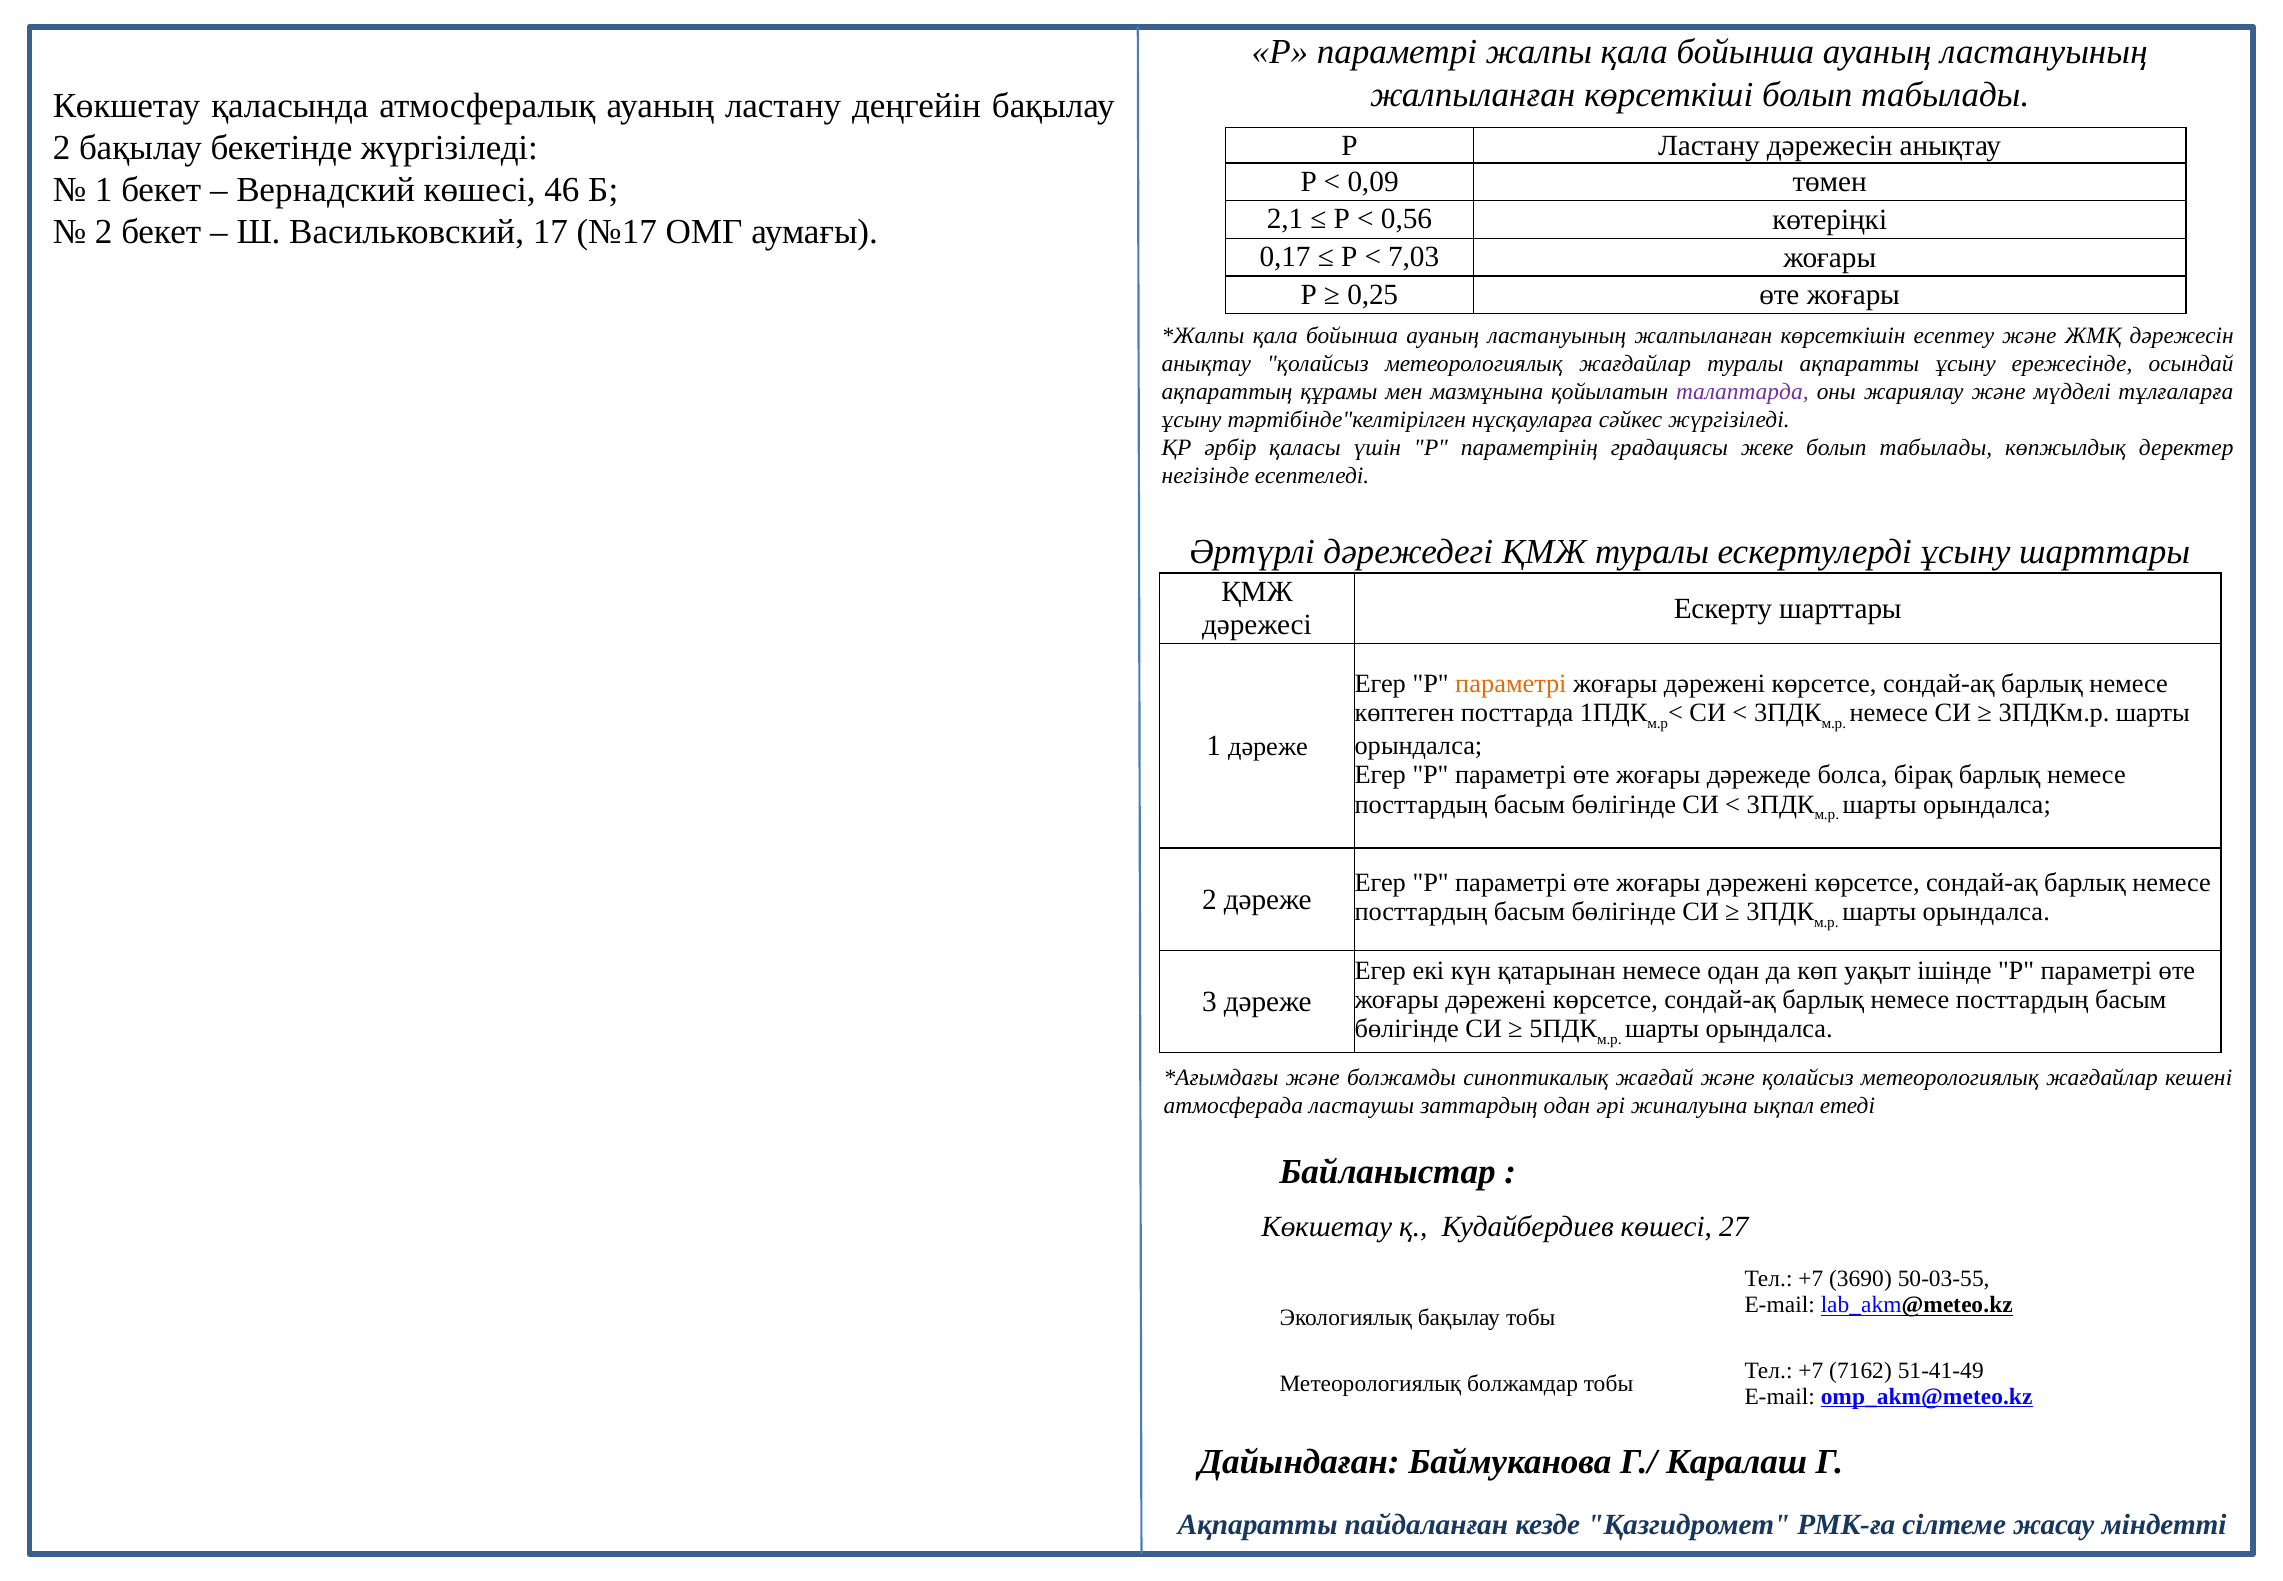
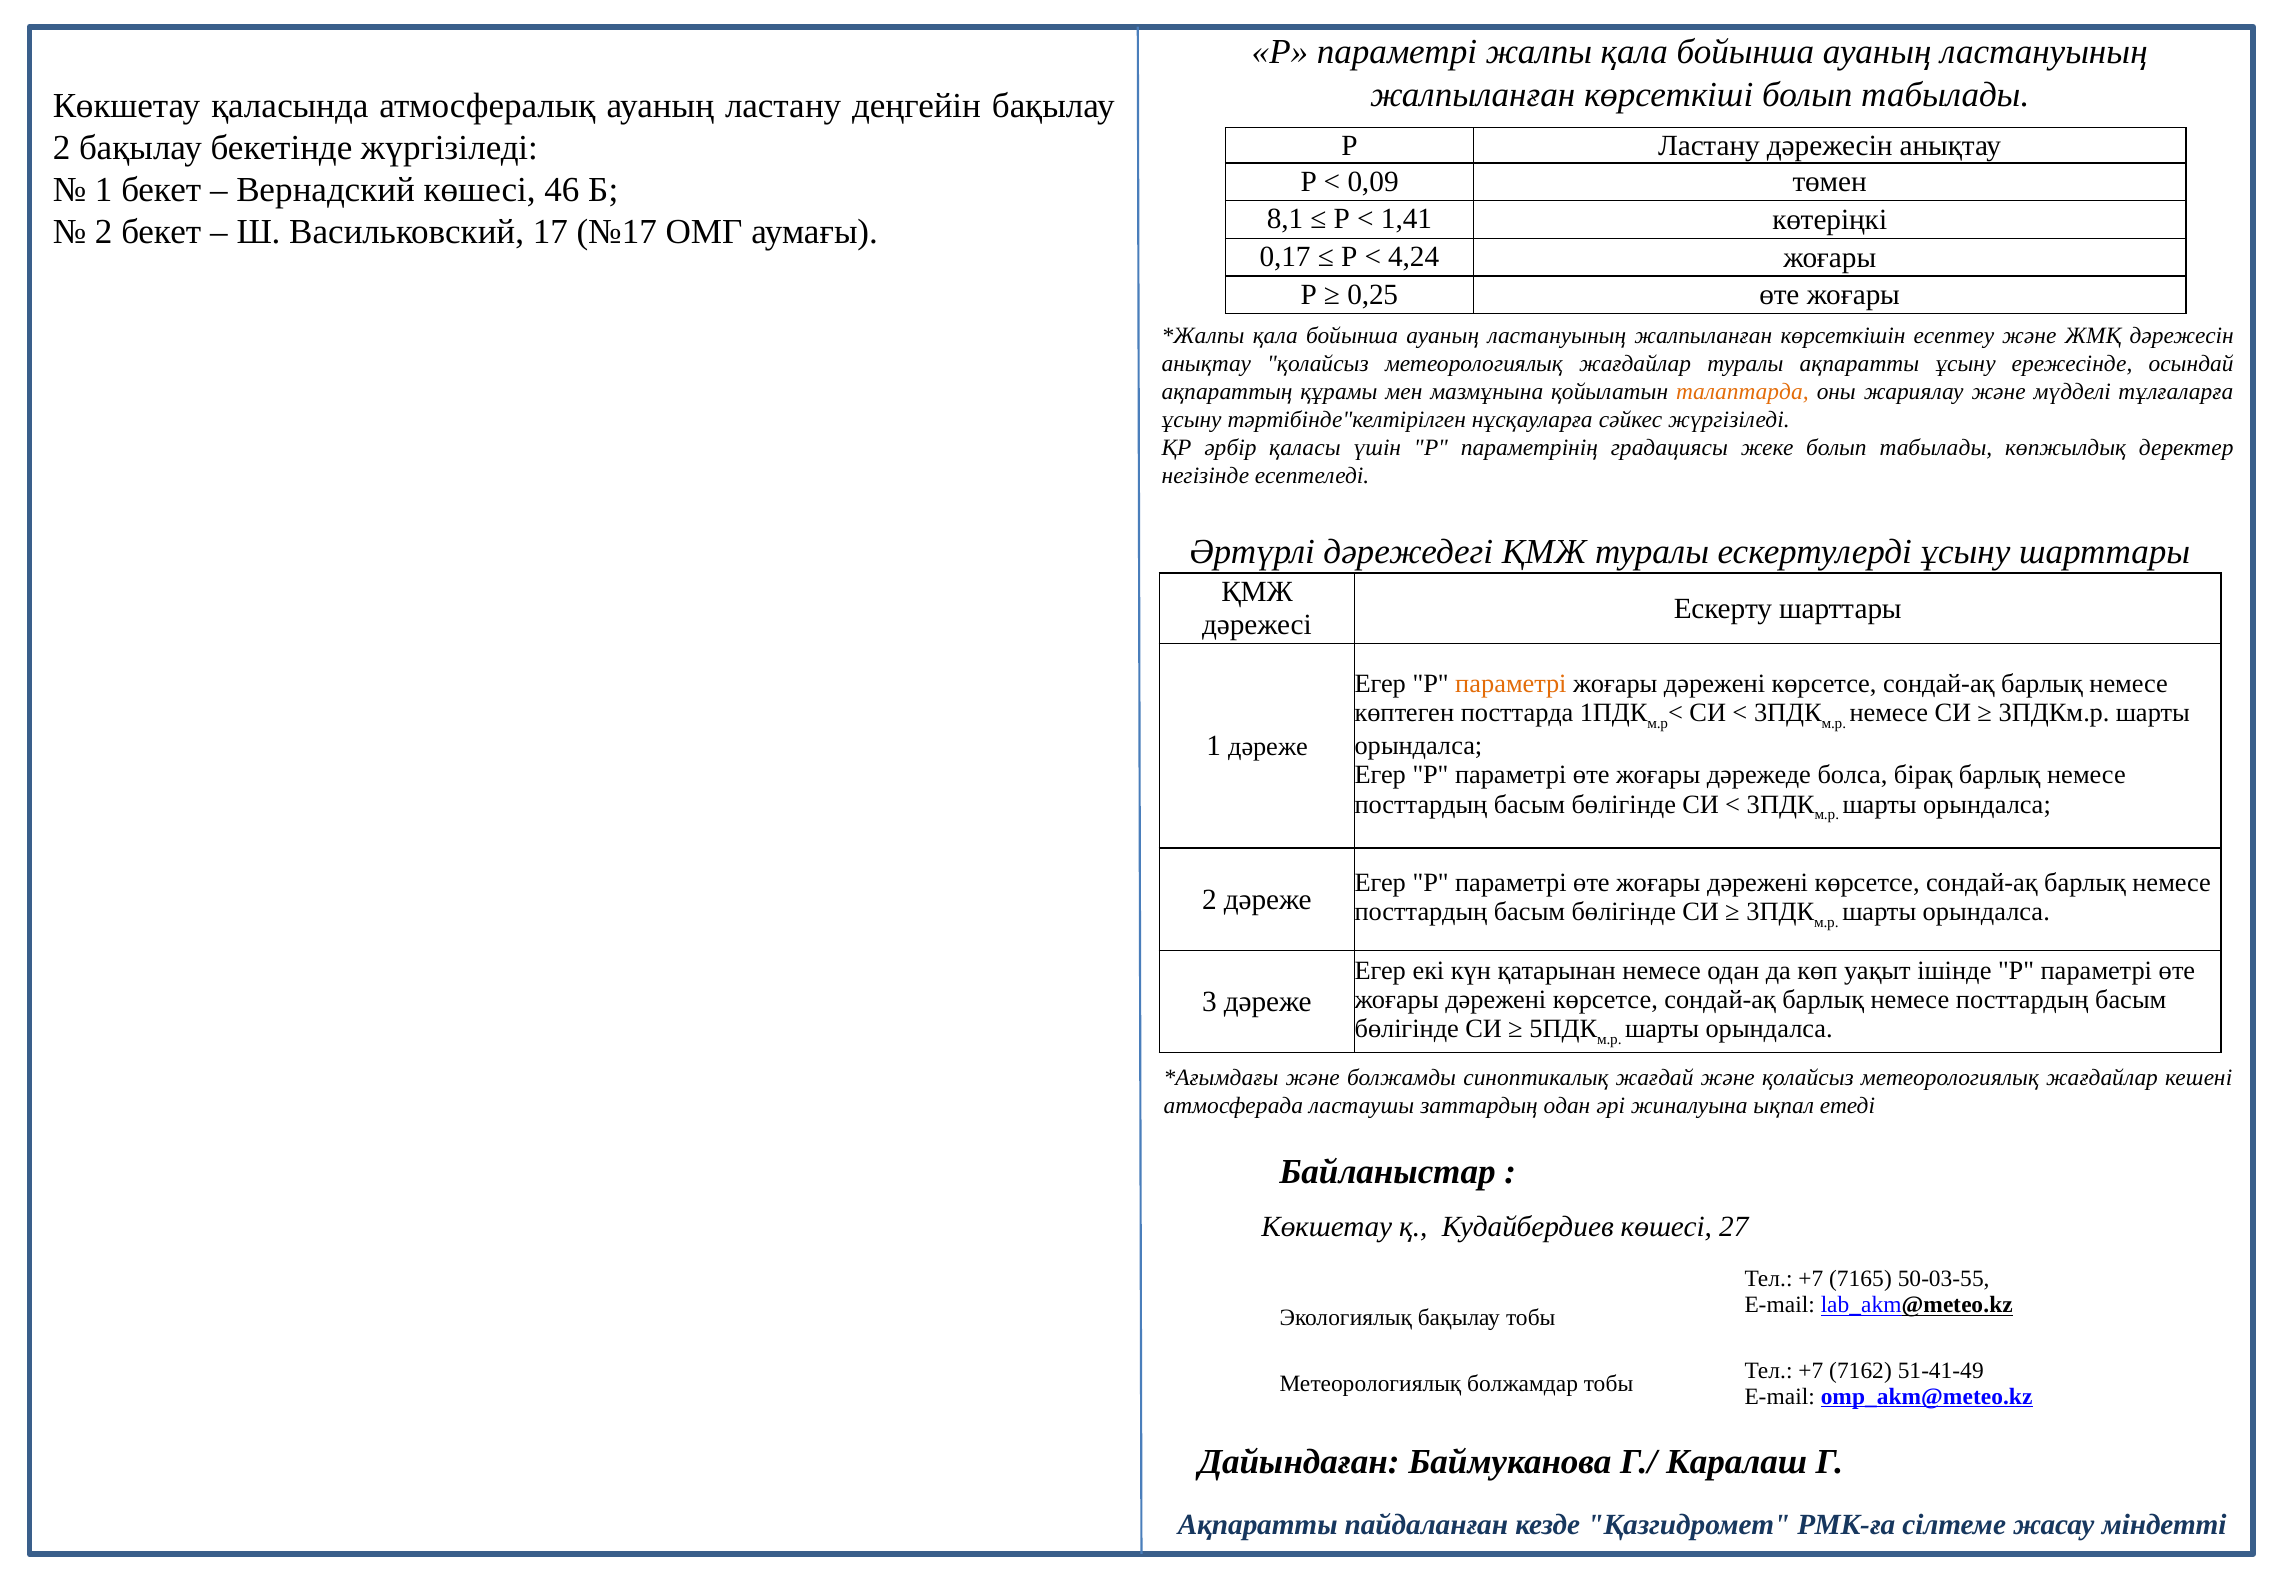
2,1: 2,1 -> 8,1 (1285, 219)
0,56: 0,56 -> 1,41 (1407, 219)
7,03: 7,03 -> 4,24 (1414, 257)
талаптарда colour: purple -> orange (1742, 392)
3690: 3690 -> 7165 (1860, 1279)
